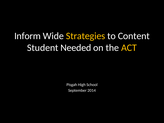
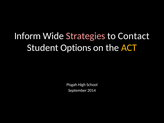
Strategies colour: yellow -> pink (86, 36)
Content: Content -> Contact (134, 36)
Needed: Needed -> Options (76, 48)
